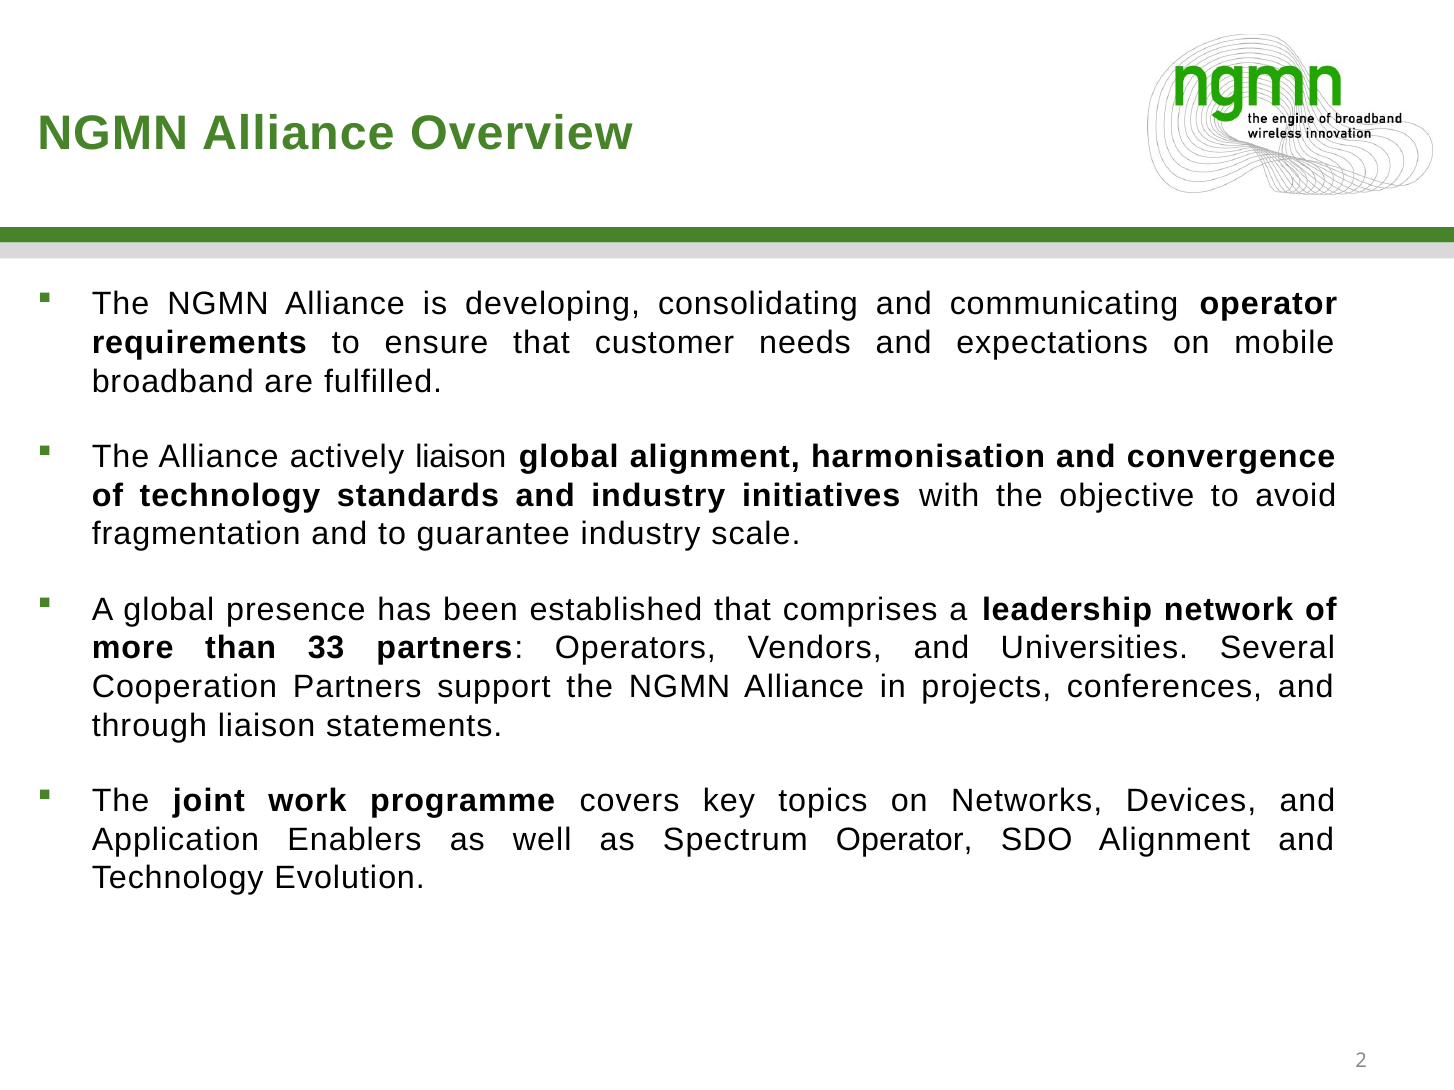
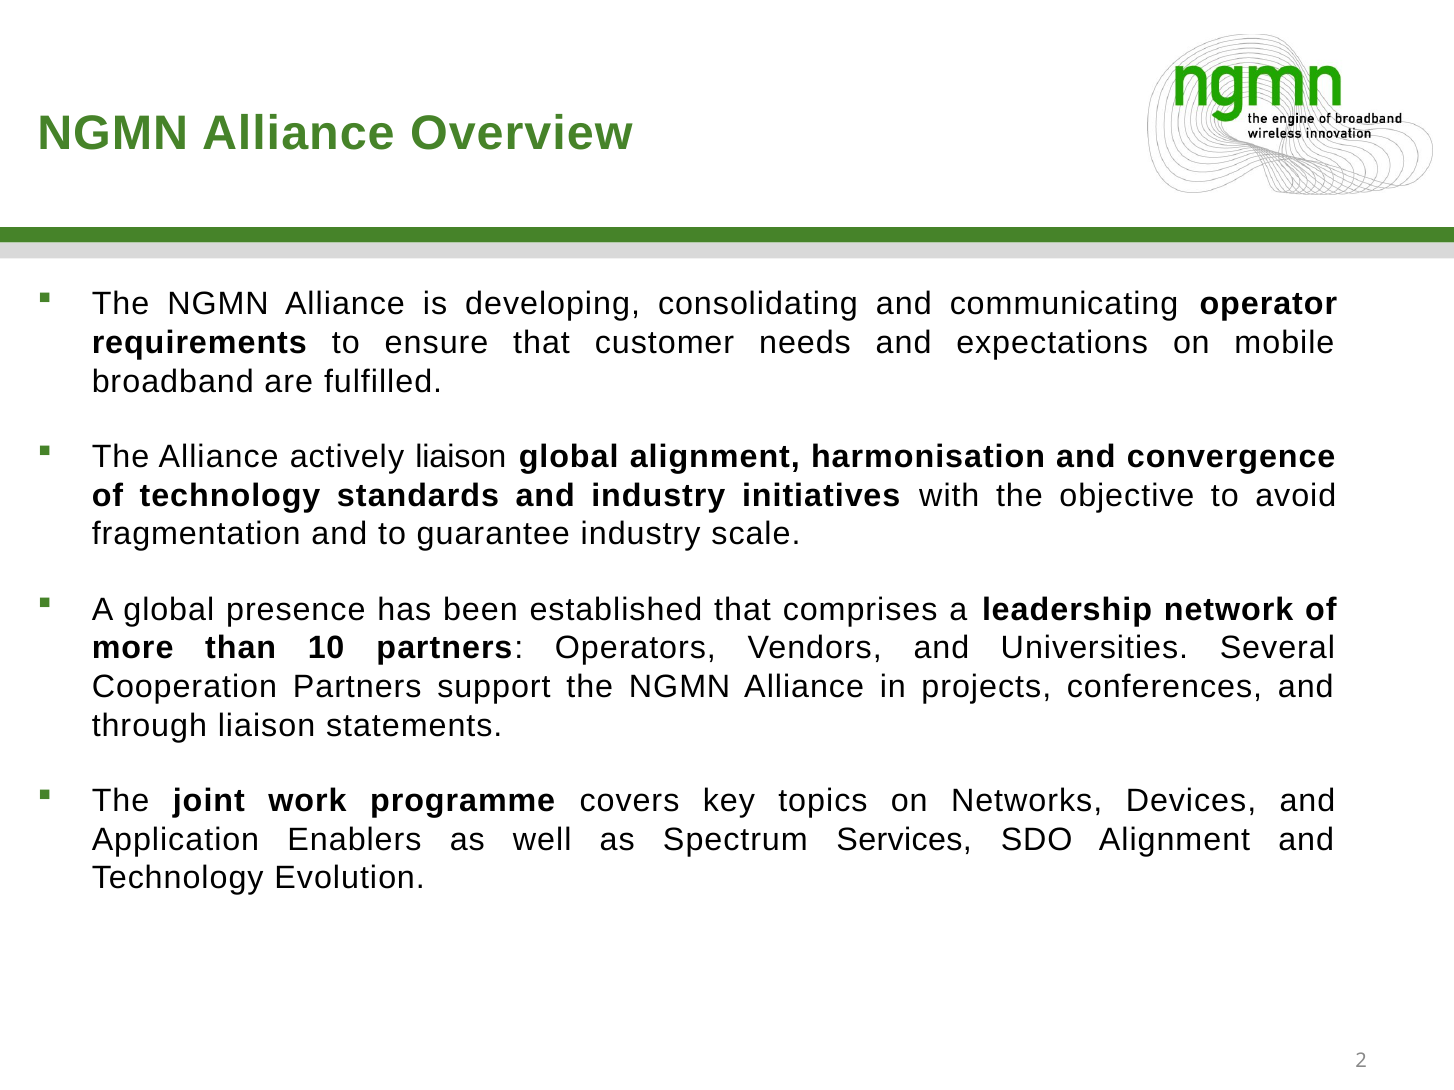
33: 33 -> 10 (326, 648)
Spectrum Operator: Operator -> Services (904, 840)
